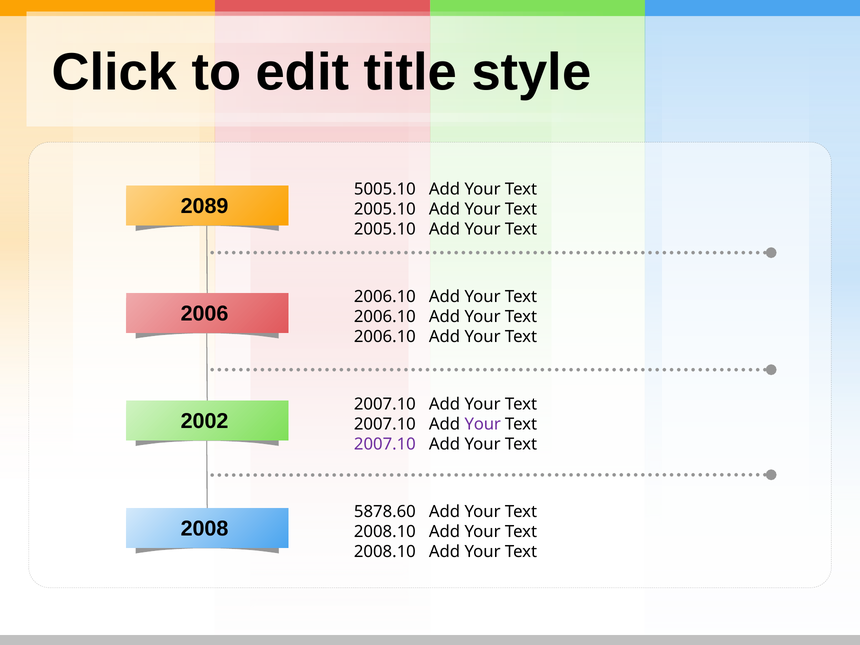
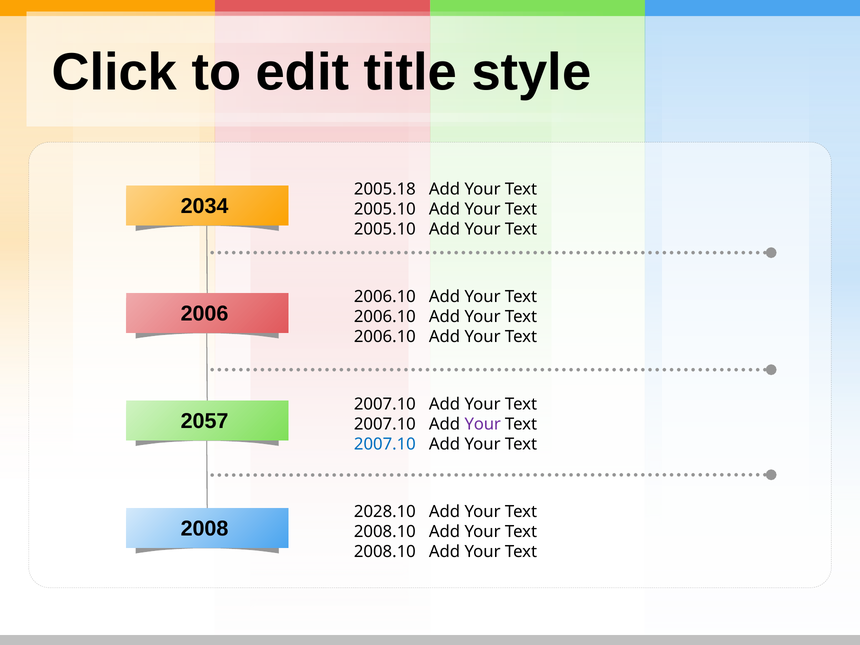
5005.10: 5005.10 -> 2005.18 (385, 189)
2089: 2089 -> 2034 (205, 206)
2002: 2002 -> 2057 (205, 421)
2007.10 colour: purple -> blue (385, 444)
5878.60: 5878.60 -> 2028.10 (385, 512)
